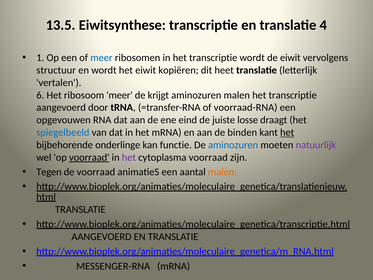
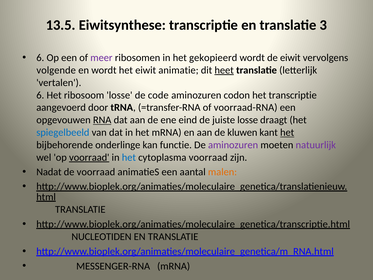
4: 4 -> 3 (323, 25)
1: 1 -> 6 (40, 58)
meer colour: blue -> purple (101, 58)
in het transcriptie: transcriptie -> gekopieerd (213, 58)
structuur: structuur -> volgende (56, 70)
kopiëren: kopiëren -> animatie (178, 70)
heet underline: none -> present (224, 70)
ribosoom meer: meer -> losse (119, 95)
krijgt: krijgt -> code (158, 95)
aminozuren malen: malen -> codon (237, 95)
RNA underline: none -> present (102, 120)
binden: binden -> kluwen (242, 132)
aminozuren colour: blue -> purple (233, 145)
het colour: purple -> blue (129, 157)
Tegen: Tegen -> Nadat (49, 172)
AANGEVOERD: AANGEVOERD -> NUCLEOTIDEN (102, 237)
